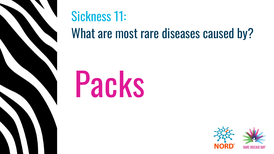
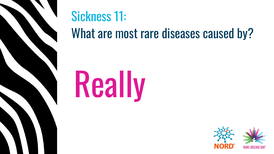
Packs: Packs -> Really (110, 86)
